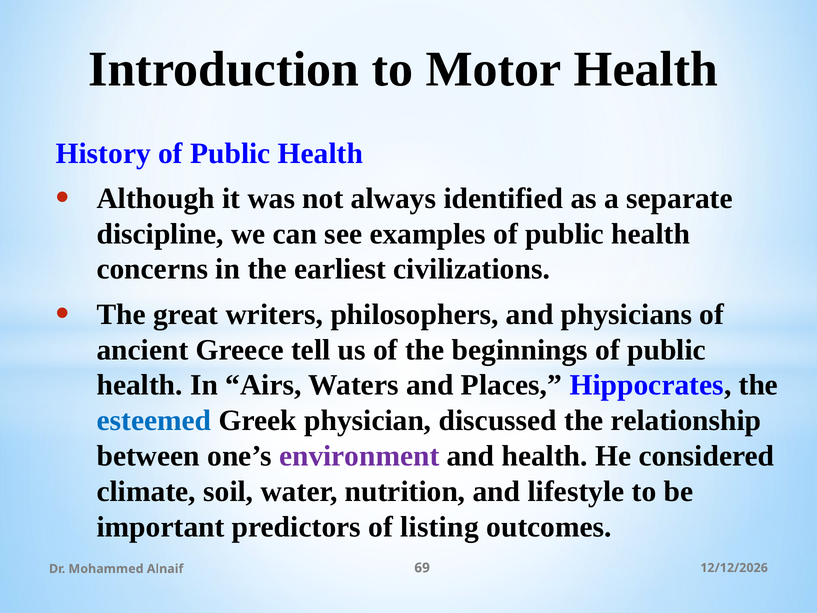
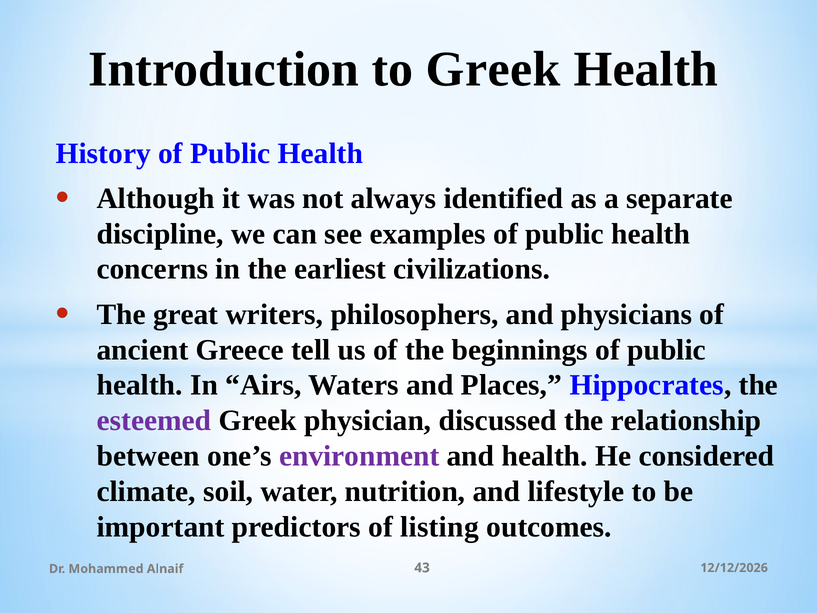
to Motor: Motor -> Greek (493, 69)
esteemed colour: blue -> purple (154, 420)
69: 69 -> 43 (422, 568)
